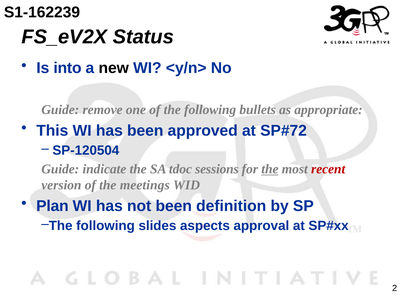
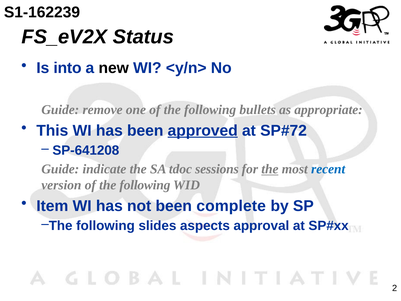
approved underline: none -> present (203, 130)
SP-120504: SP-120504 -> SP-641208 (86, 150)
recent colour: red -> blue (328, 169)
version of the meetings: meetings -> following (145, 185)
Plan: Plan -> Item (52, 206)
definition: definition -> complete (231, 206)
